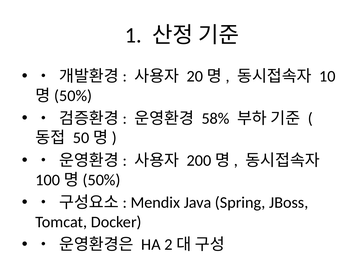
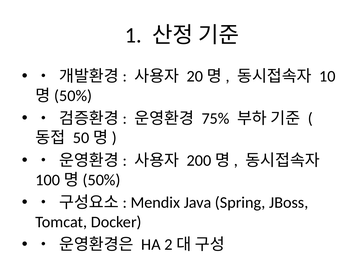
58%: 58% -> 75% (216, 118)
